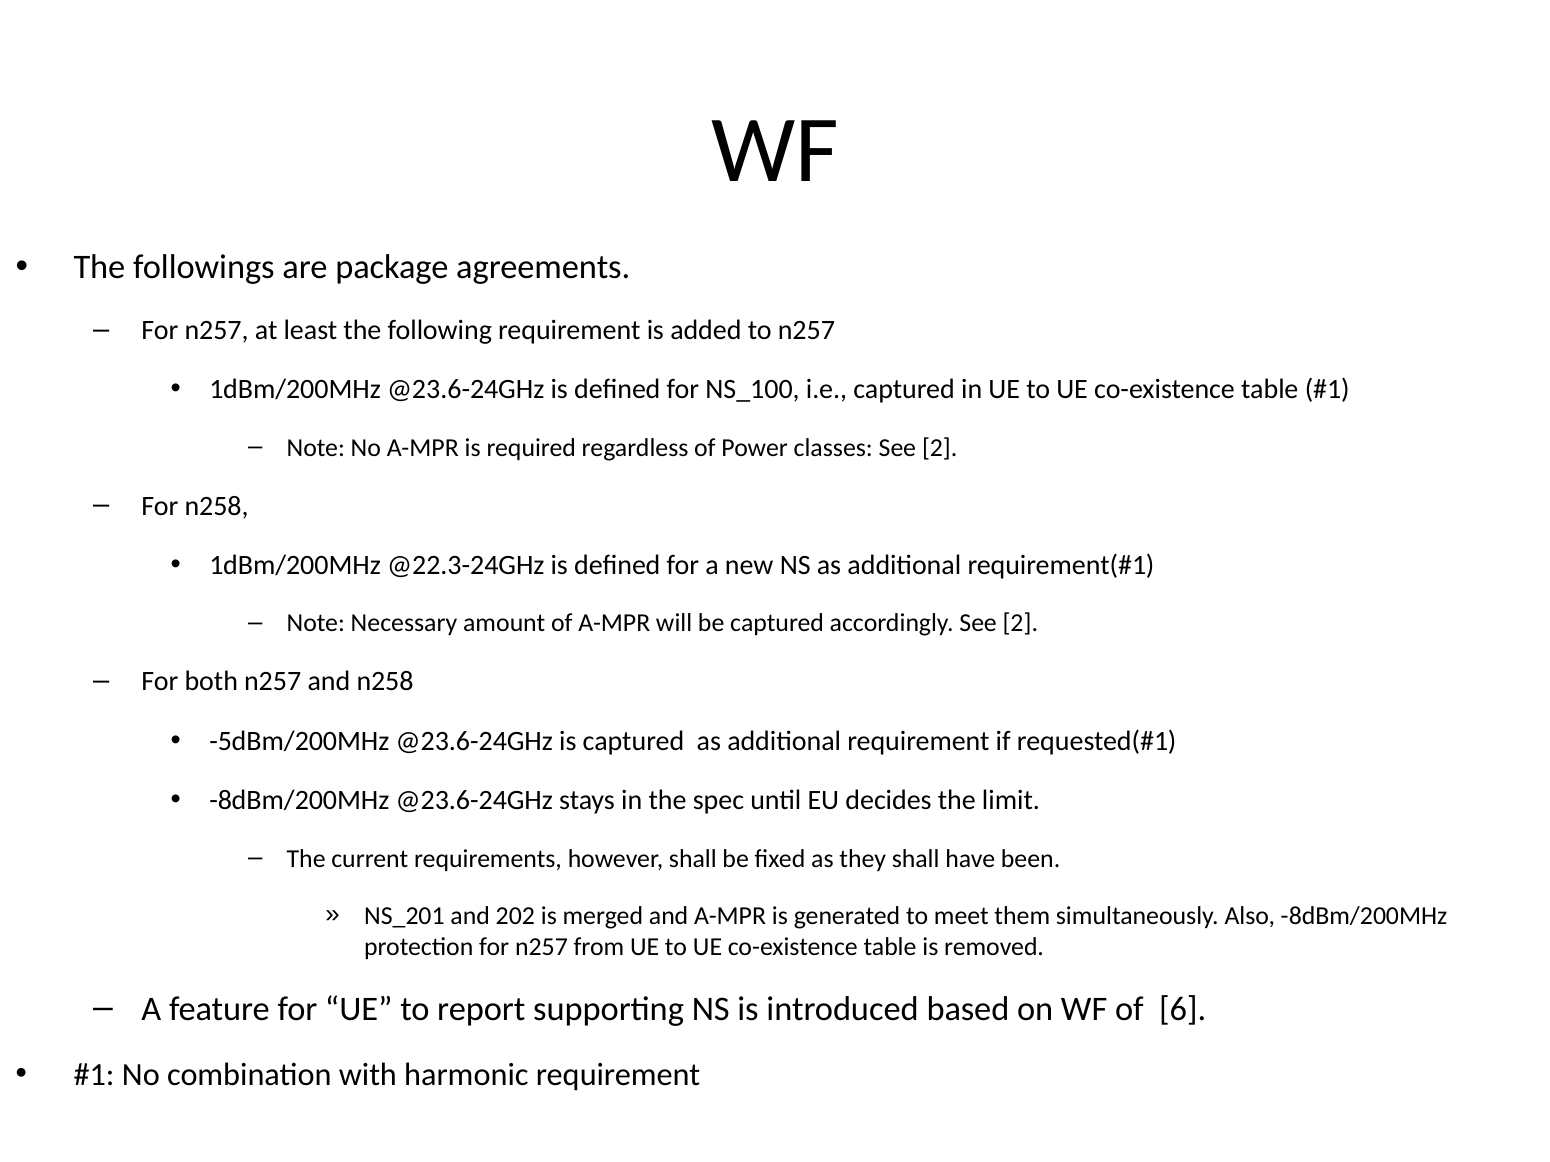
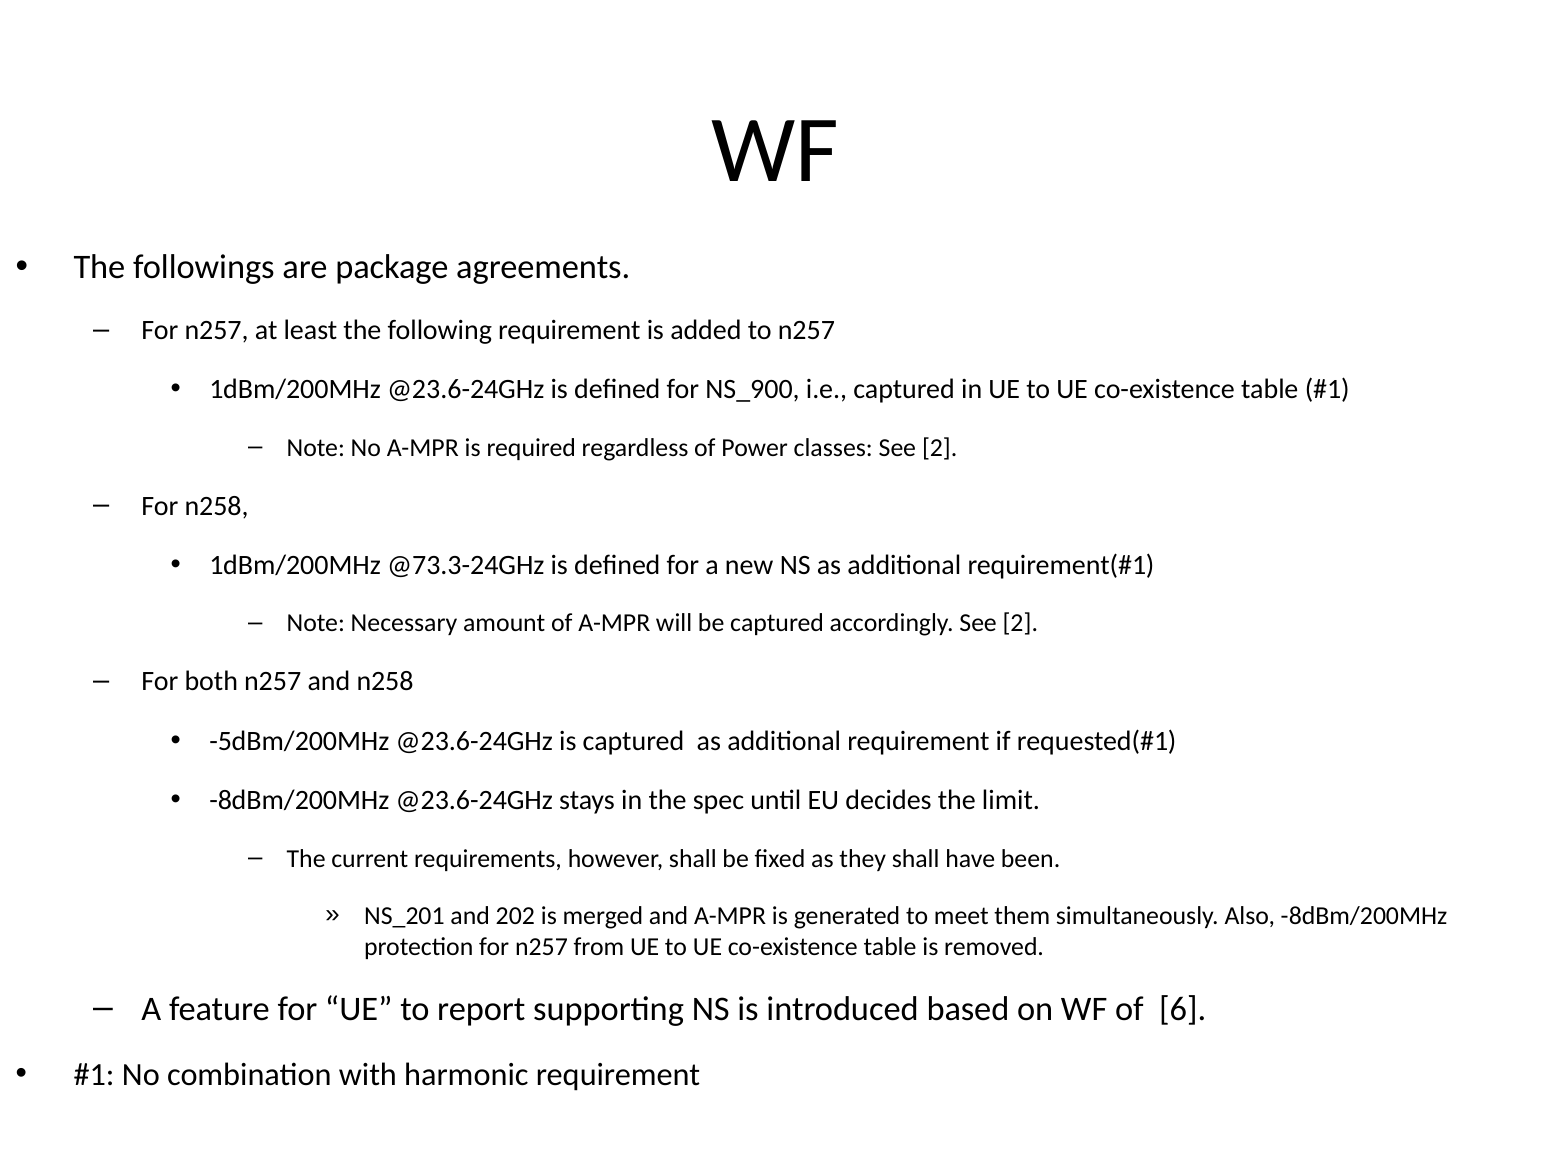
NS_100: NS_100 -> NS_900 (753, 390)
@22.3-24GHz: @22.3-24GHz -> @73.3-24GHz (466, 566)
